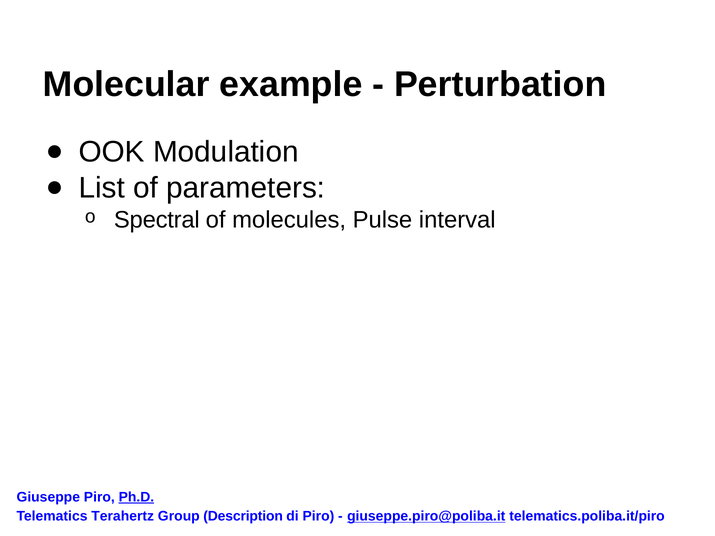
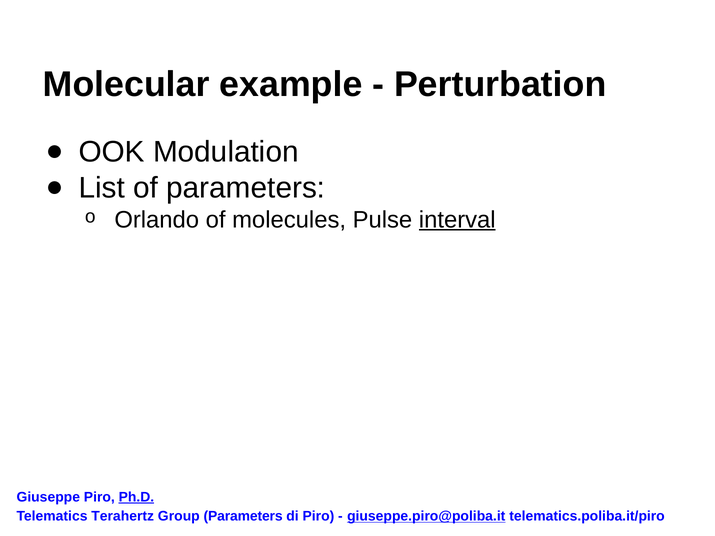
Spectral: Spectral -> Orlando (157, 220)
interval underline: none -> present (457, 220)
Group Description: Description -> Parameters (243, 516)
